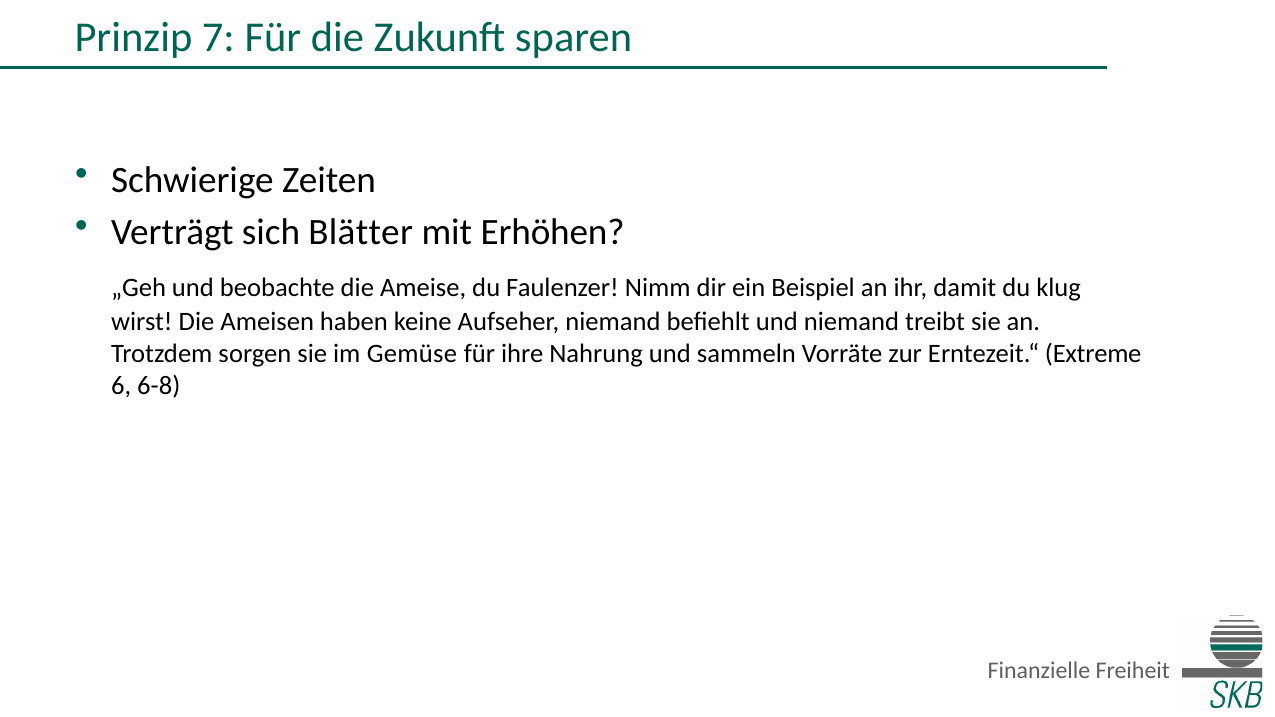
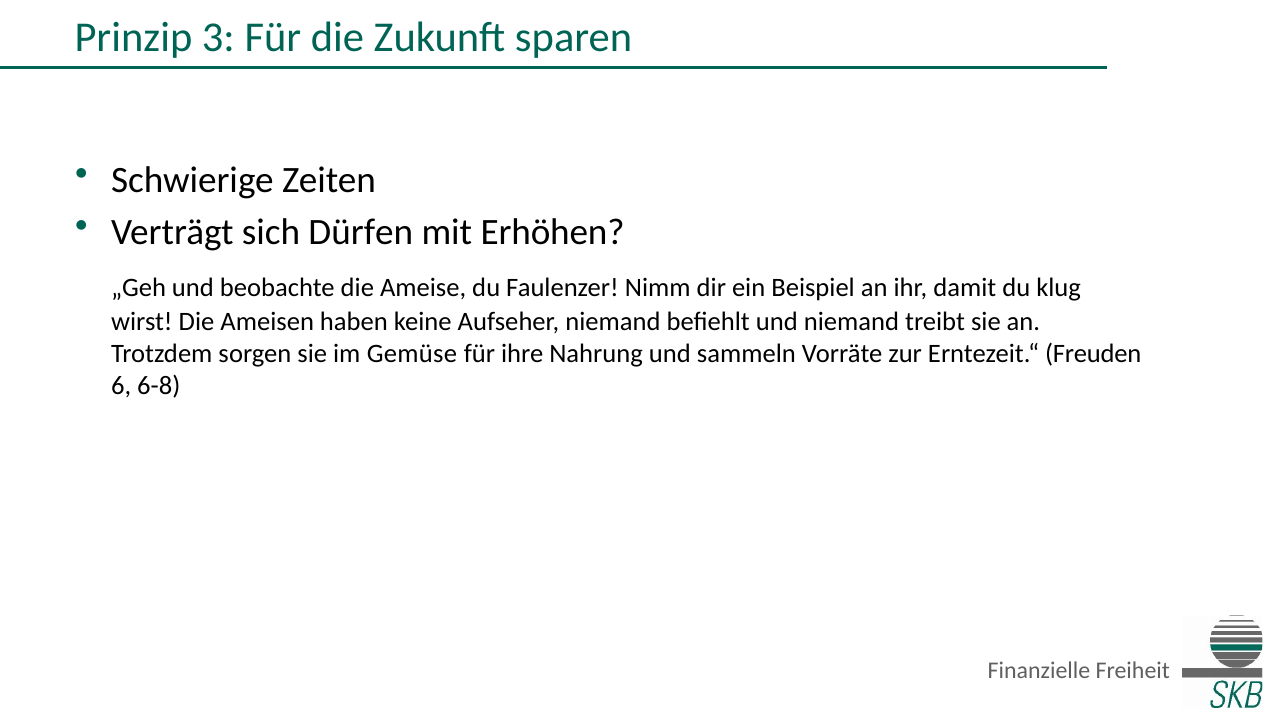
7: 7 -> 3 (218, 38)
Blätter: Blätter -> Dürfen (361, 232)
Extreme: Extreme -> Freuden (1093, 354)
